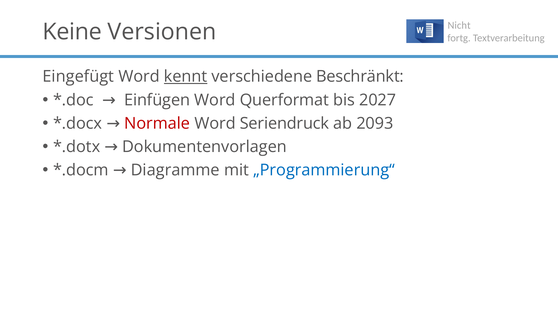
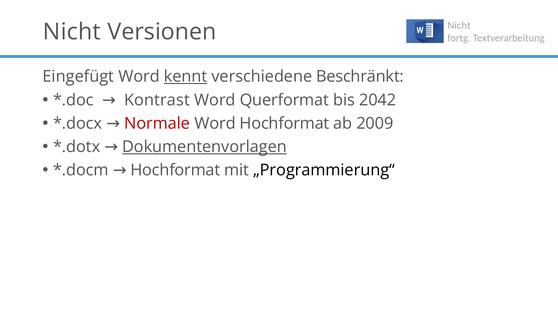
Keine: Keine -> Nicht (72, 32)
Einfügen: Einfügen -> Kontrast (157, 100)
2027: 2027 -> 2042 (378, 100)
Word Seriendruck: Seriendruck -> Hochformat (285, 123)
2093: 2093 -> 2009 (375, 123)
Dokumentenvorlagen underline: none -> present (205, 147)
Diagramme: Diagramme -> Hochformat (175, 170)
„Programmierung“ colour: blue -> black (324, 170)
